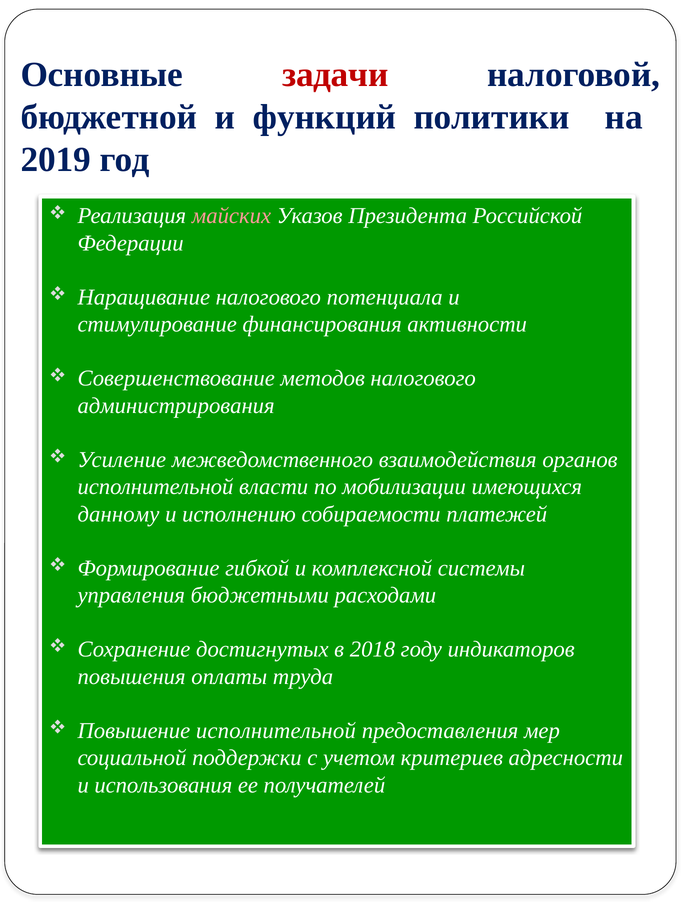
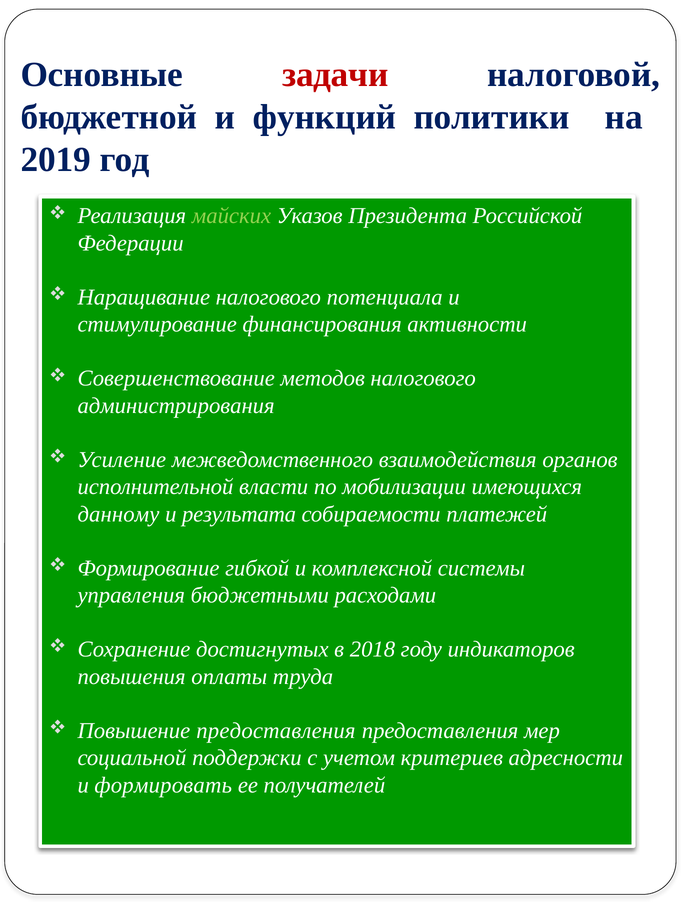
майских colour: pink -> light green (231, 216)
исполнению: исполнению -> результата (239, 515)
Повышение исполнительной: исполнительной -> предоставления (276, 731)
использования: использования -> формировать (163, 786)
